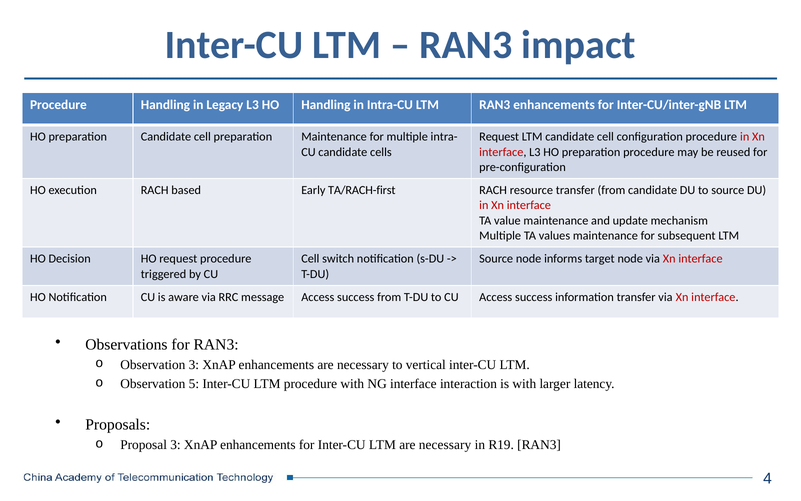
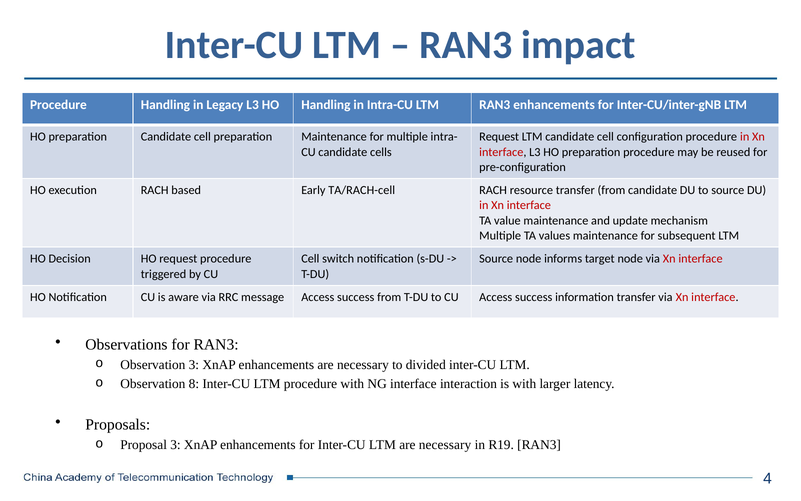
TA/RACH-first: TA/RACH-first -> TA/RACH-cell (362, 190)
vertical: vertical -> divided (426, 365)
5: 5 -> 8 (194, 384)
